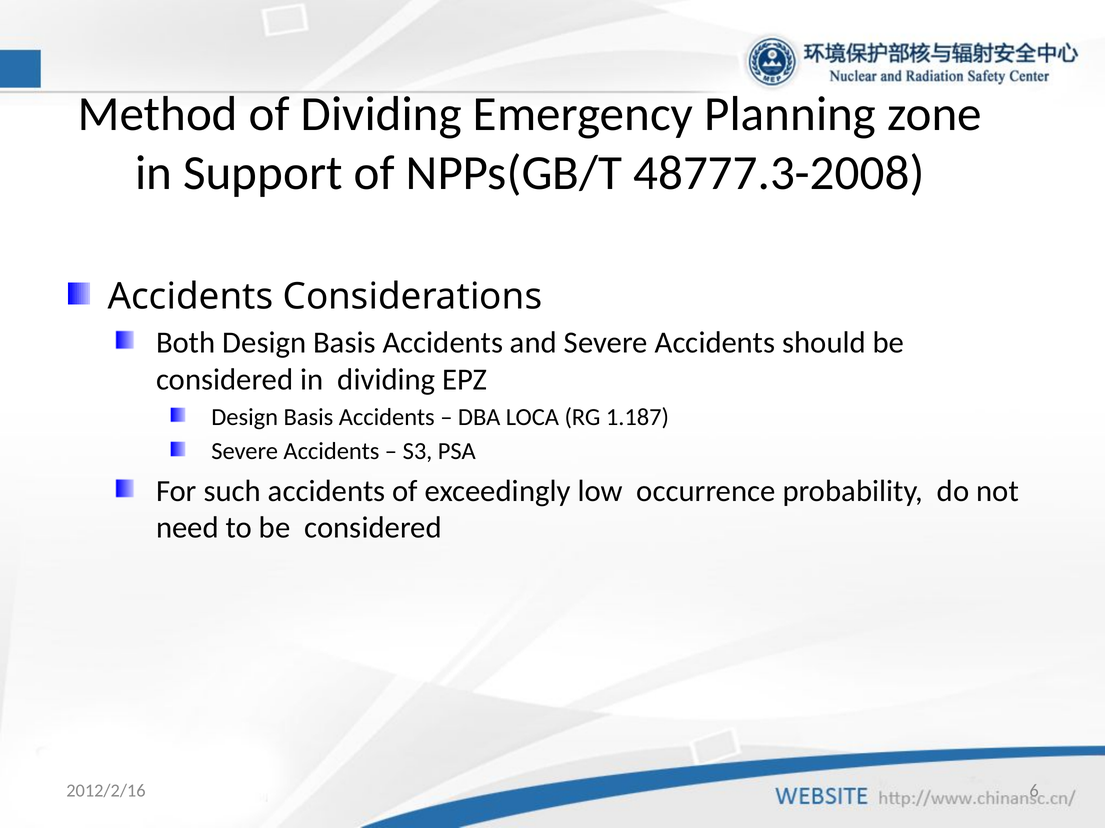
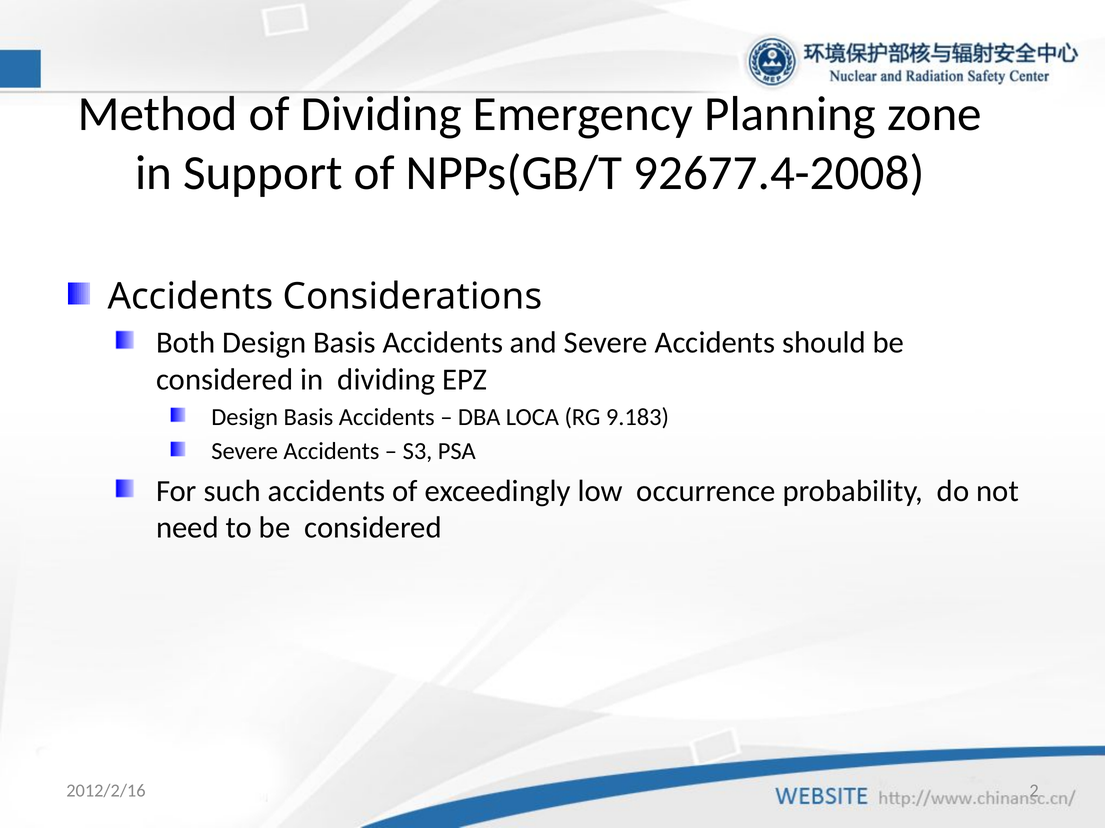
48777.3-2008: 48777.3-2008 -> 92677.4-2008 (779, 173)
1.187: 1.187 -> 9.183 (637, 417)
6: 6 -> 2 (1034, 791)
